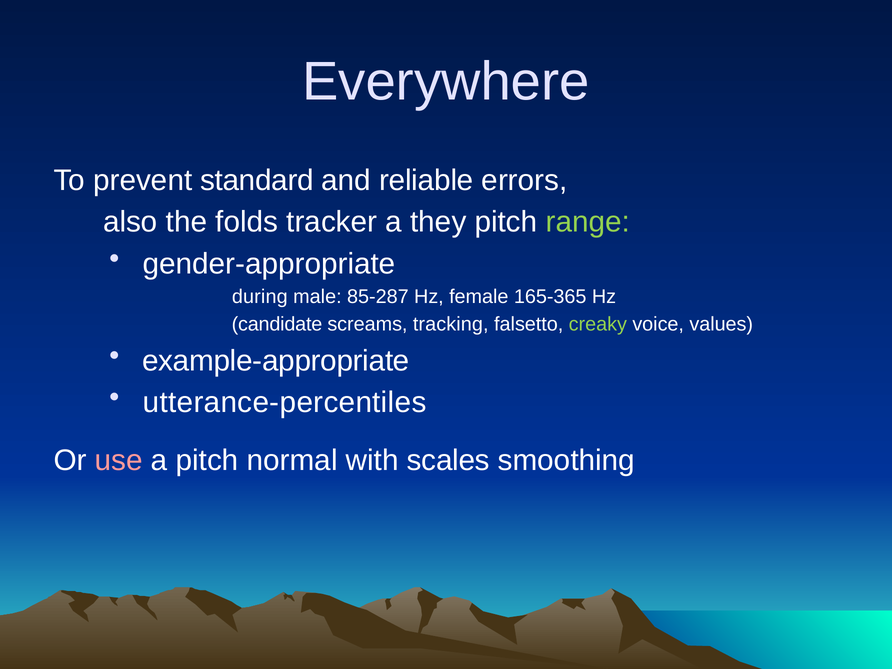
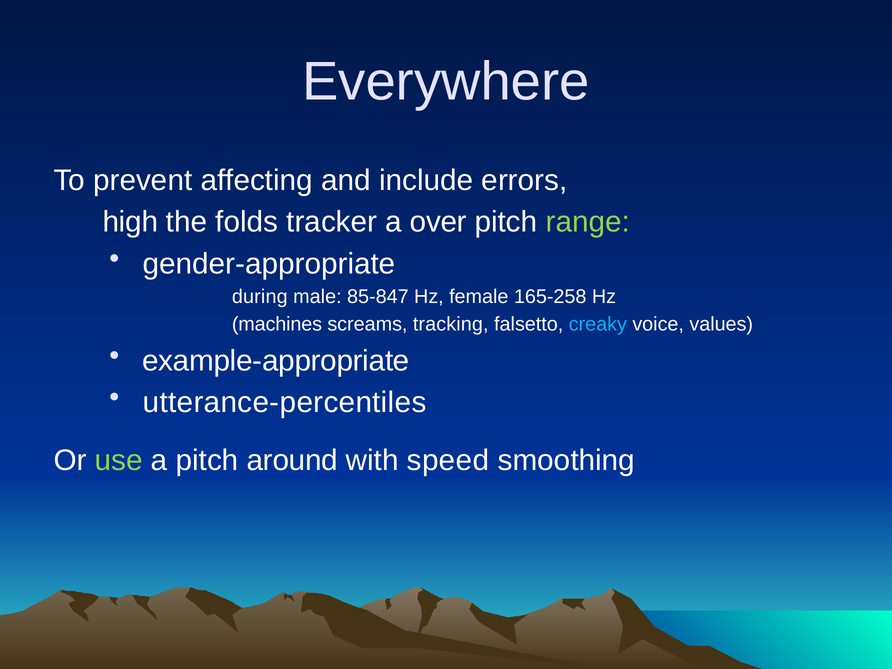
standard: standard -> affecting (257, 180)
reliable: reliable -> include (426, 180)
also: also -> high (130, 222)
they: they -> over (438, 222)
85-287: 85-287 -> 85-847 (378, 297)
165-365: 165-365 -> 165-258 (550, 297)
candidate: candidate -> machines (277, 324)
creaky colour: light green -> light blue (598, 324)
use colour: pink -> light green (119, 460)
normal: normal -> around (292, 460)
scales: scales -> speed (448, 460)
